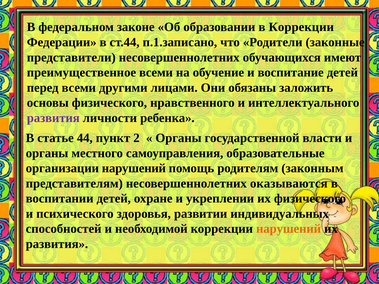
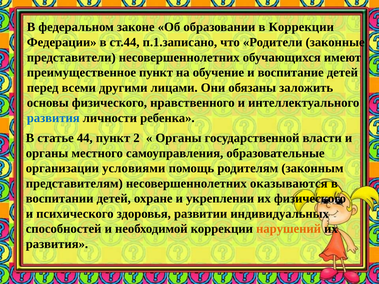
преимущественное всеми: всеми -> пункт (156, 73)
развития colour: purple -> blue (53, 118)
организации нарушений: нарушений -> условиями (134, 168)
